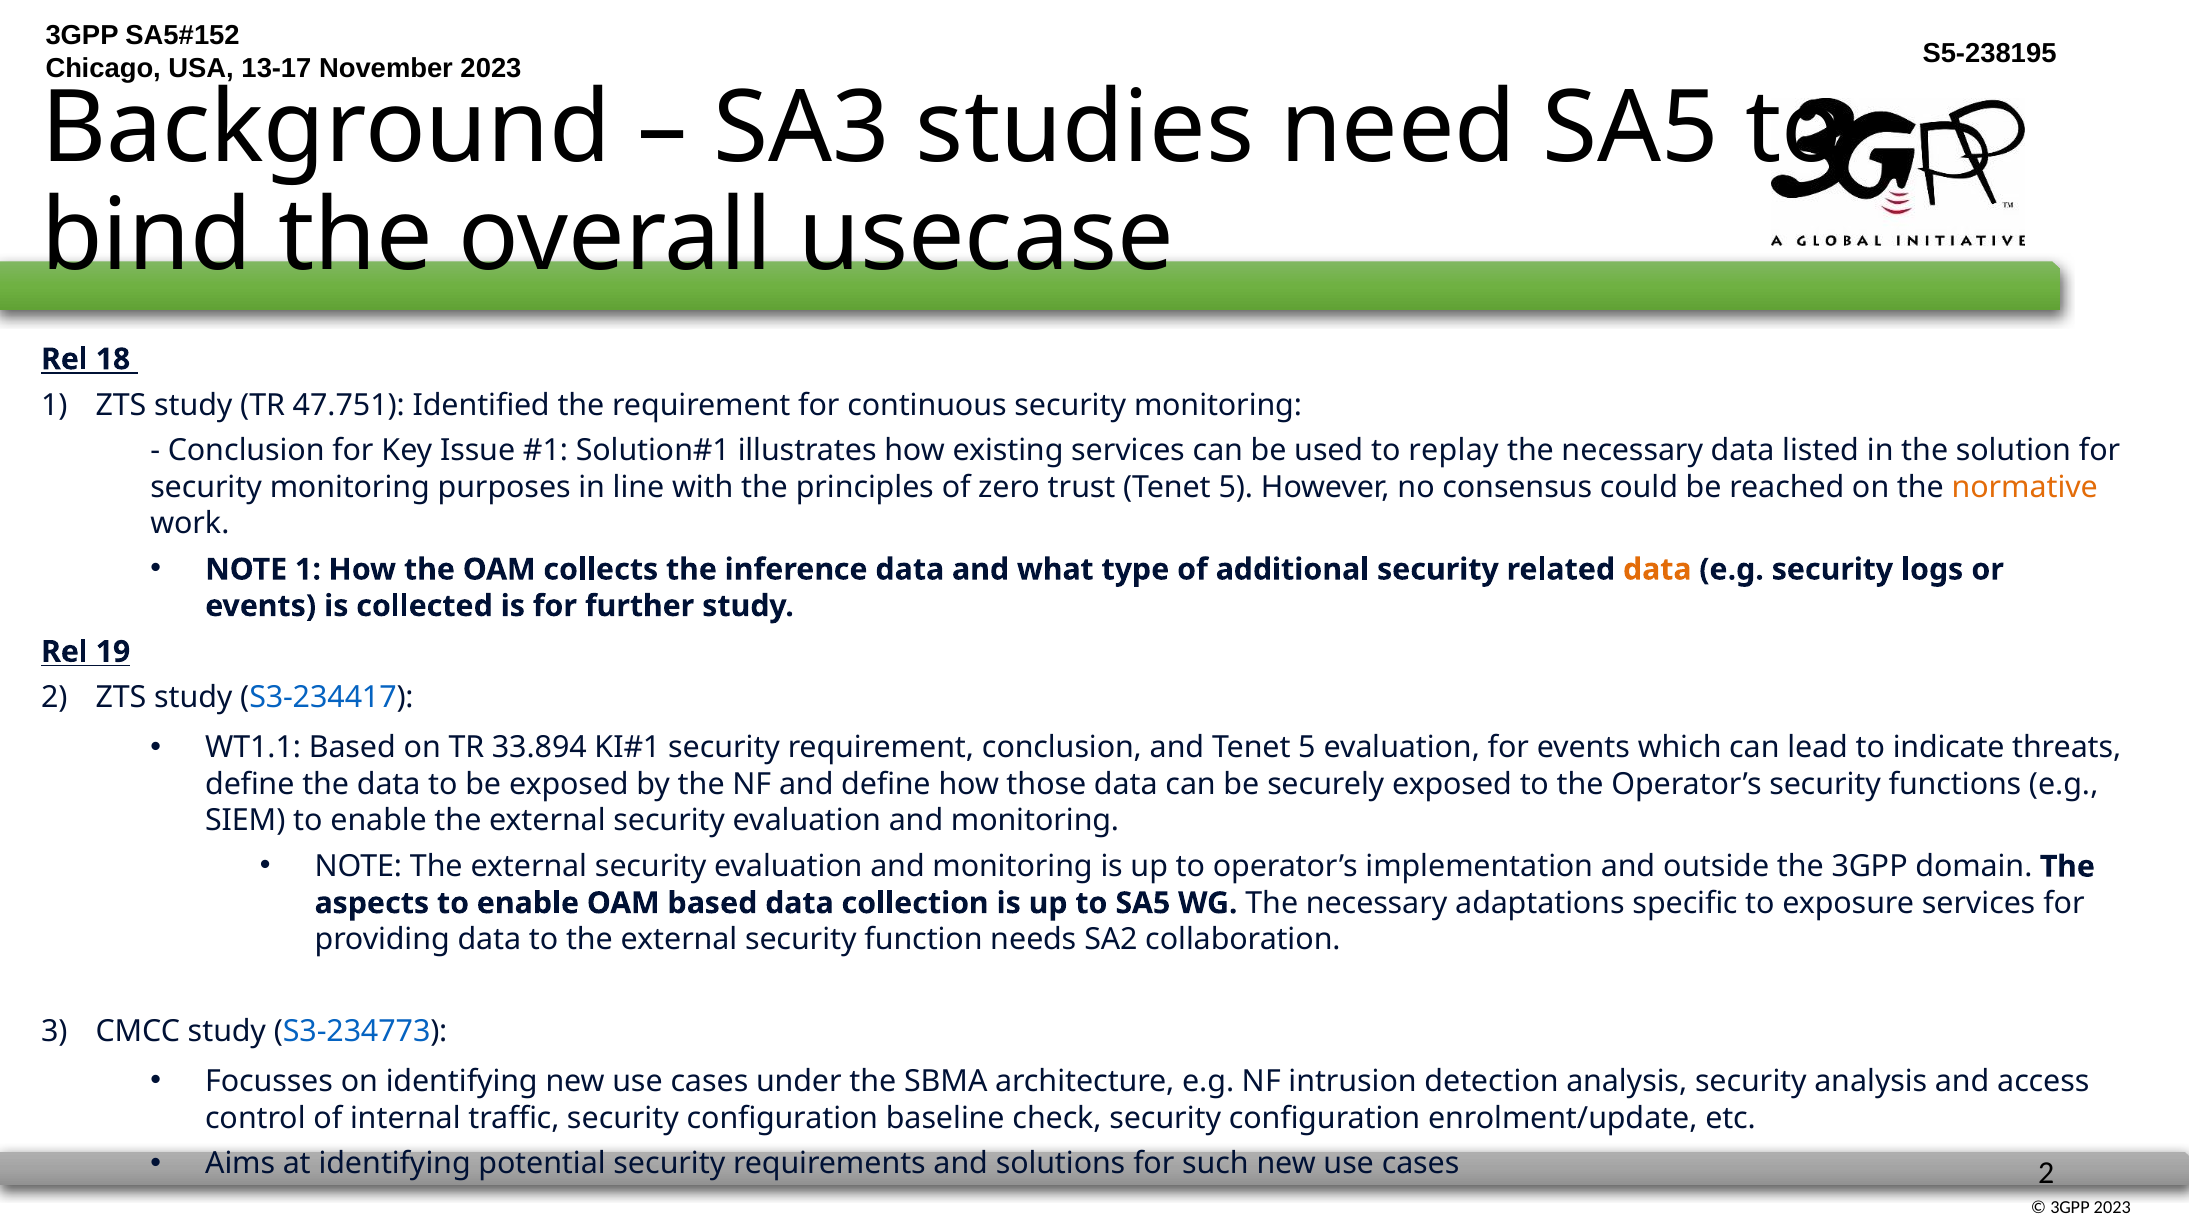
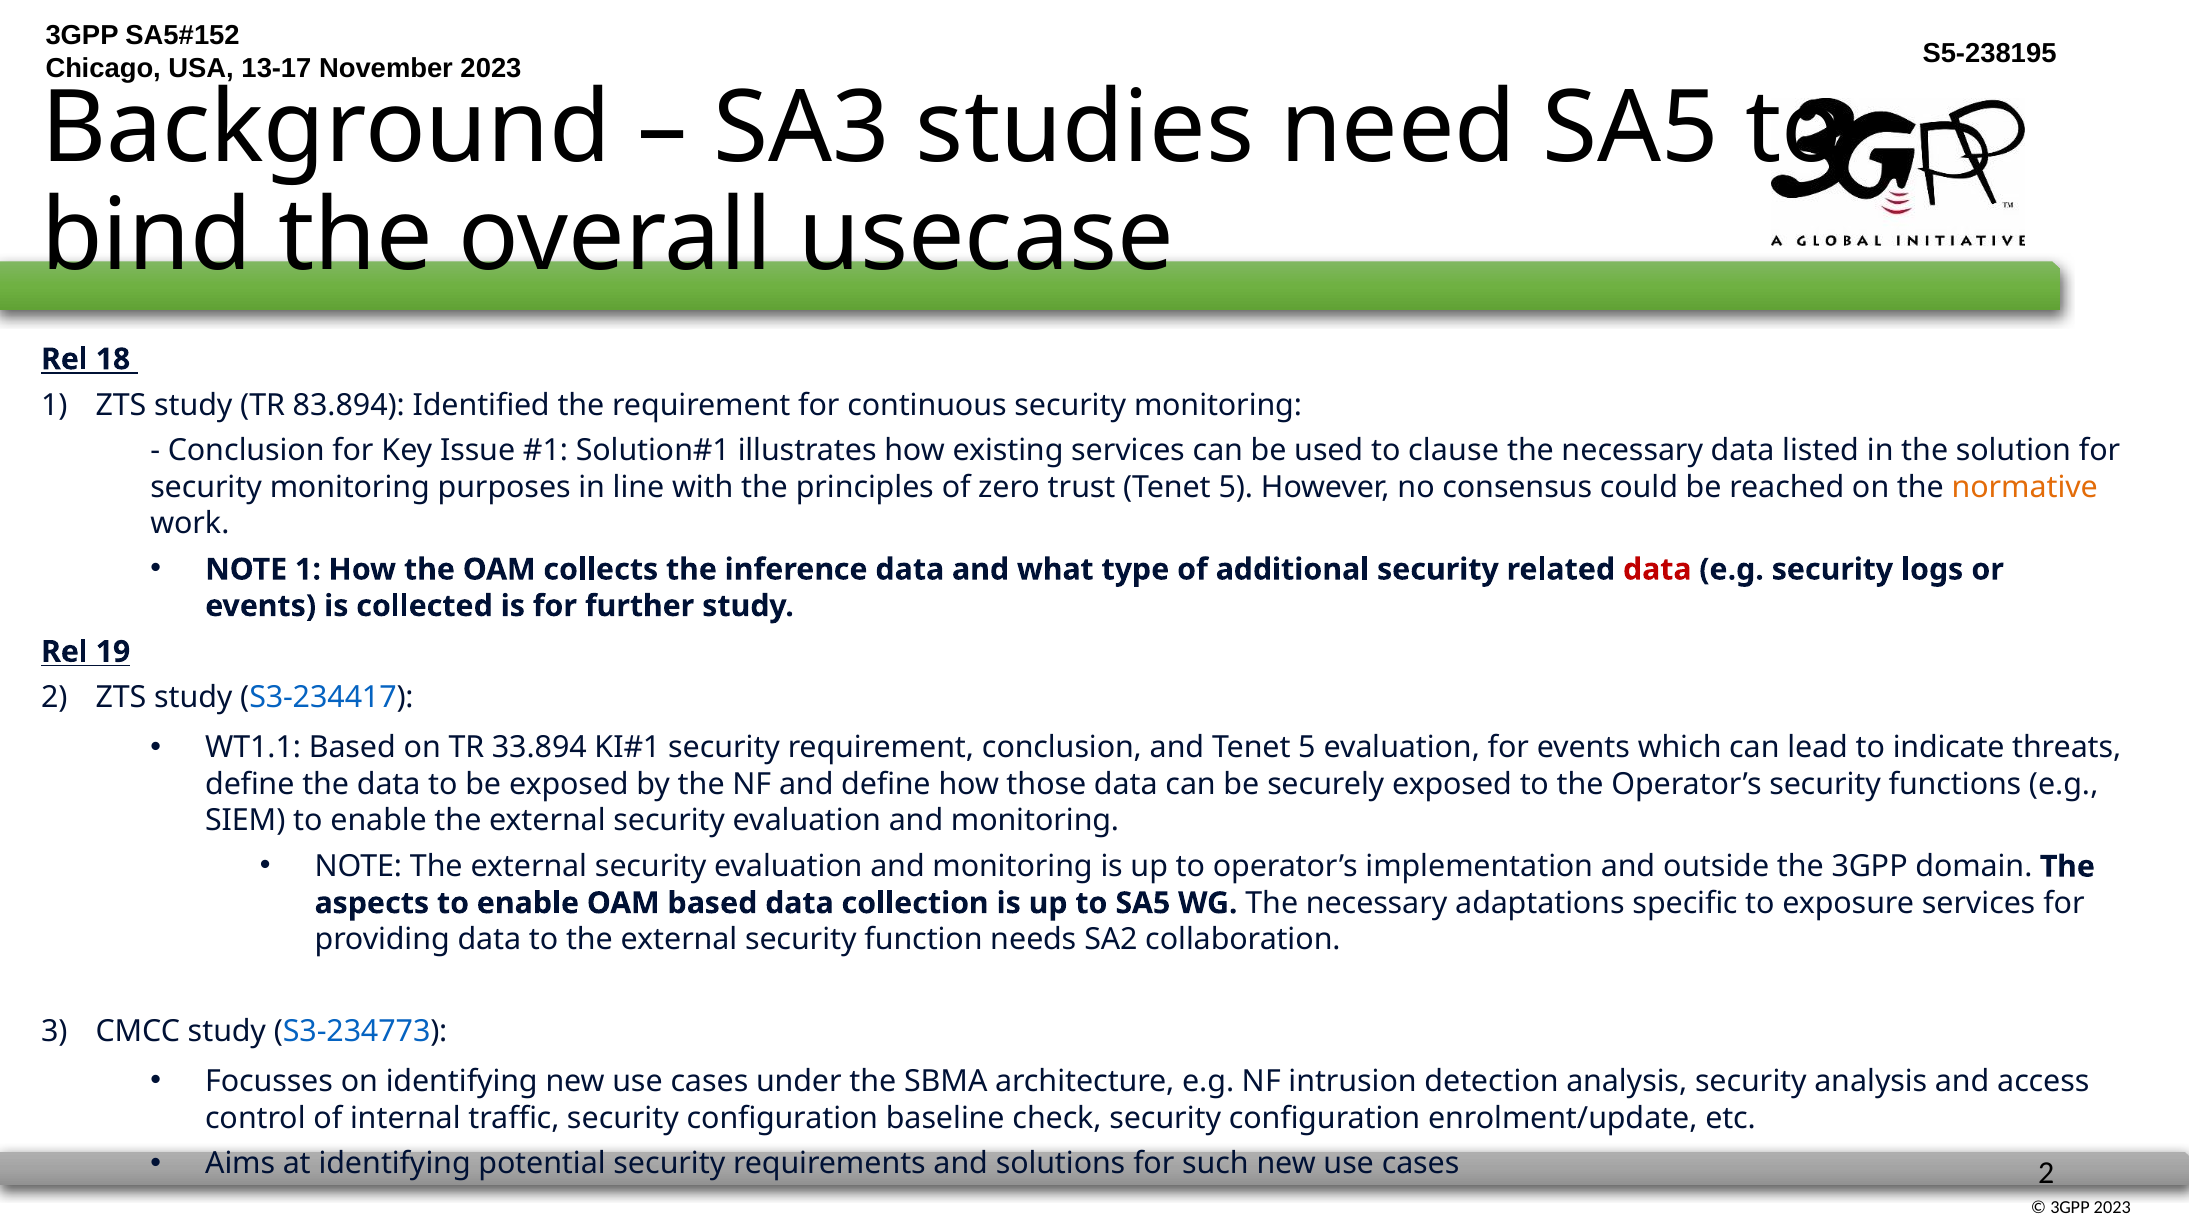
47.751: 47.751 -> 83.894 (349, 405)
replay: replay -> clause (1454, 450)
data colour: orange -> red (1657, 569)
